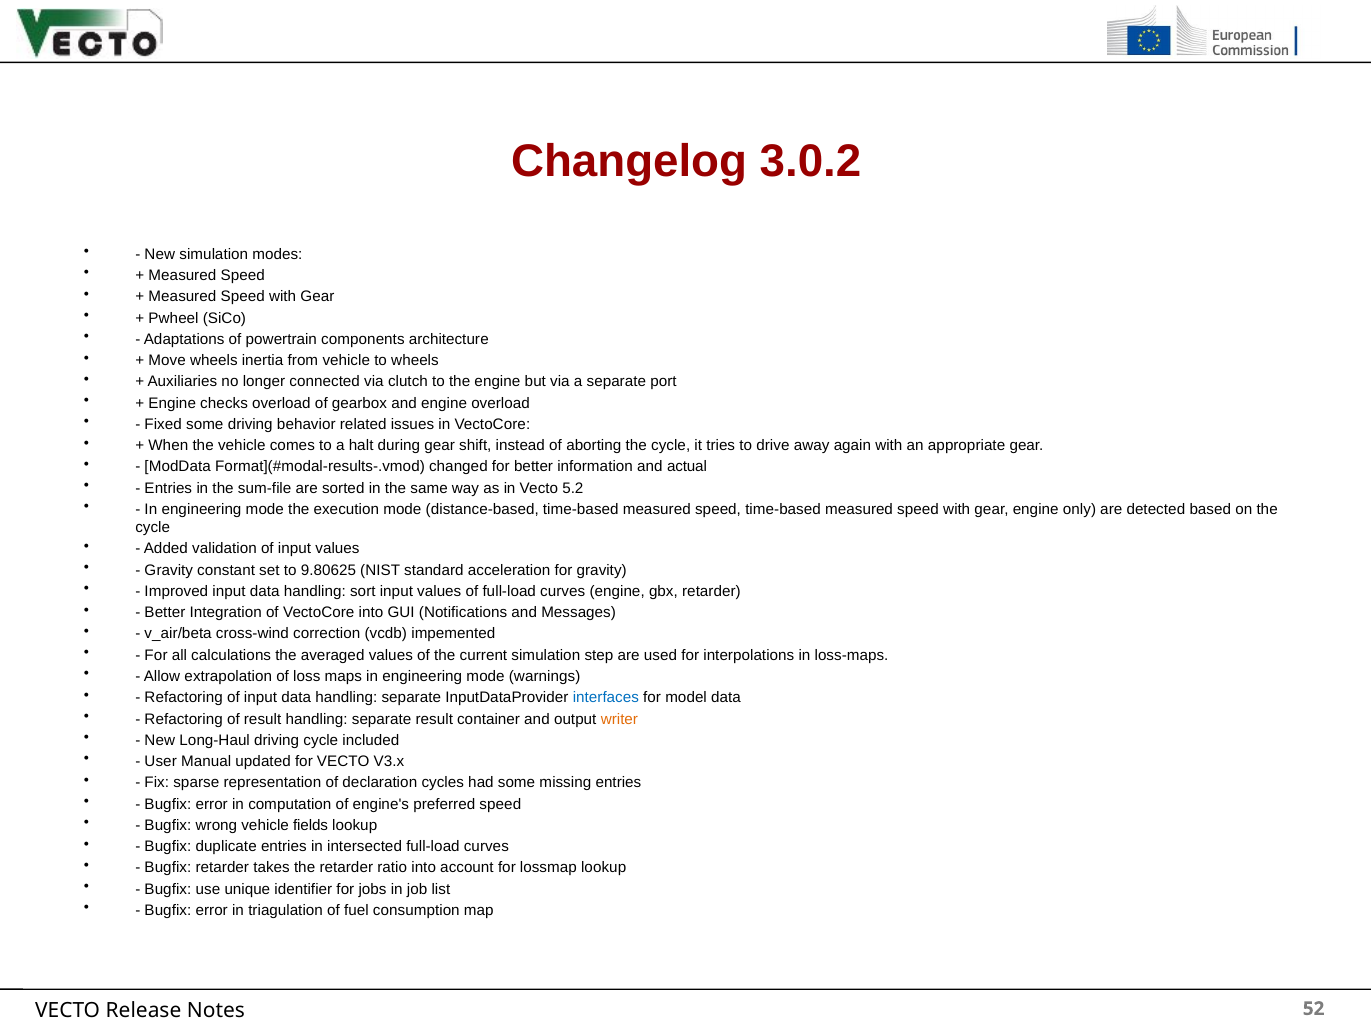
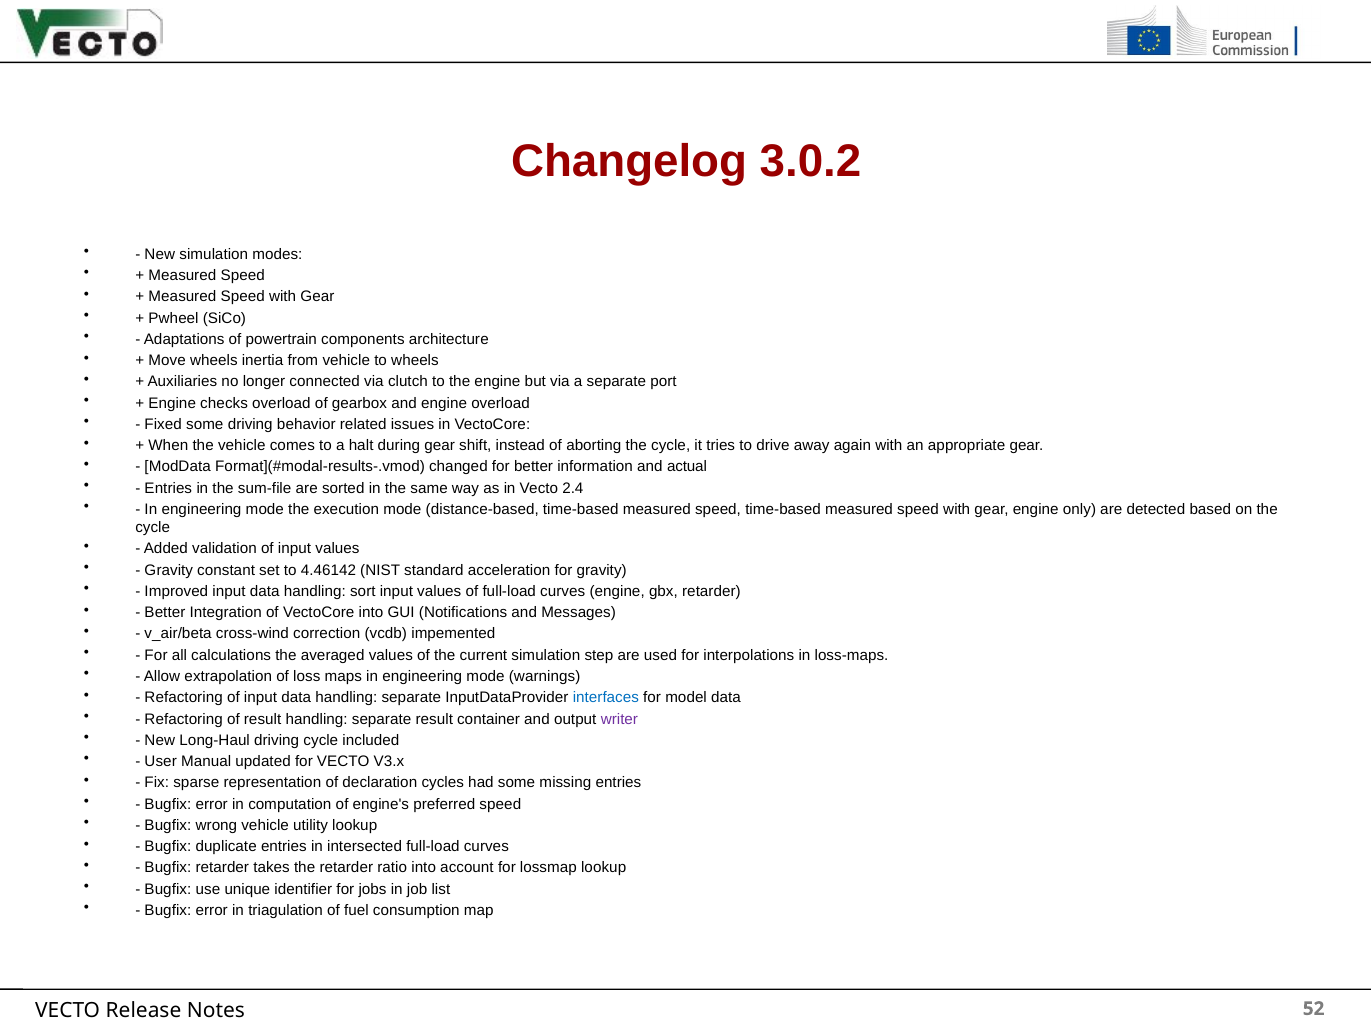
5.2: 5.2 -> 2.4 (573, 488)
9.80625: 9.80625 -> 4.46142 (328, 570)
writer colour: orange -> purple (619, 719)
fields: fields -> utility (311, 826)
